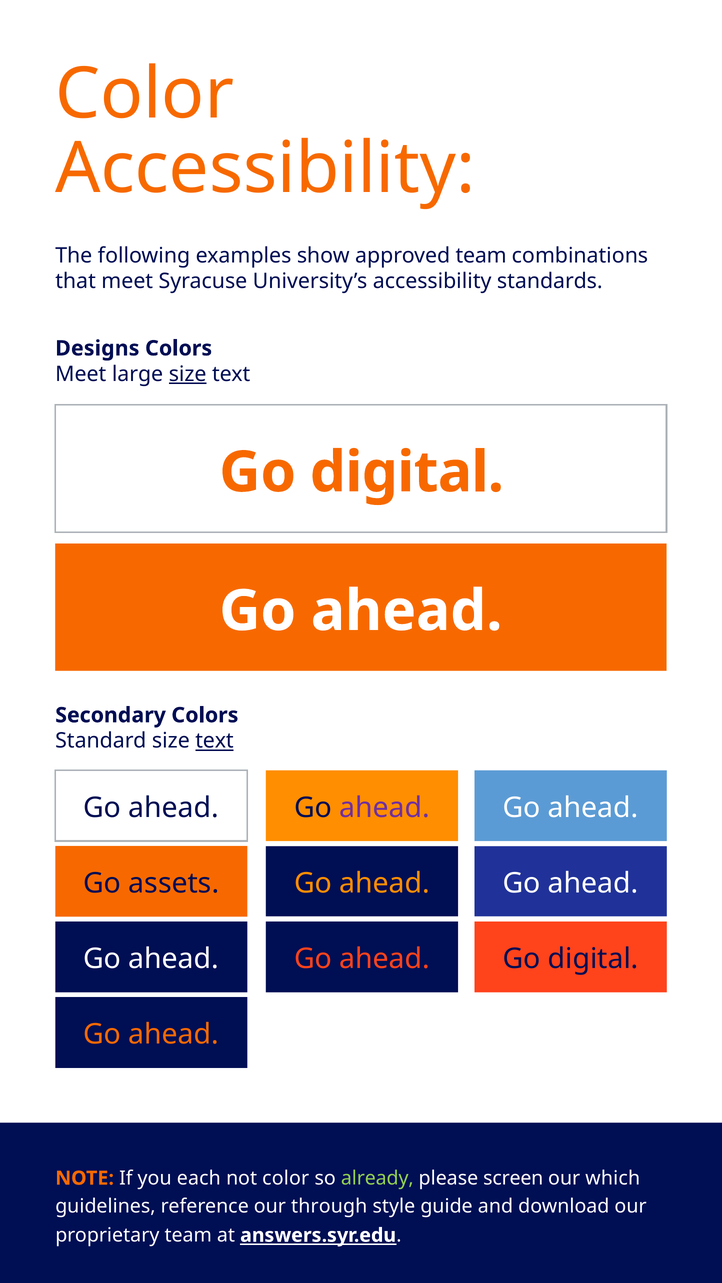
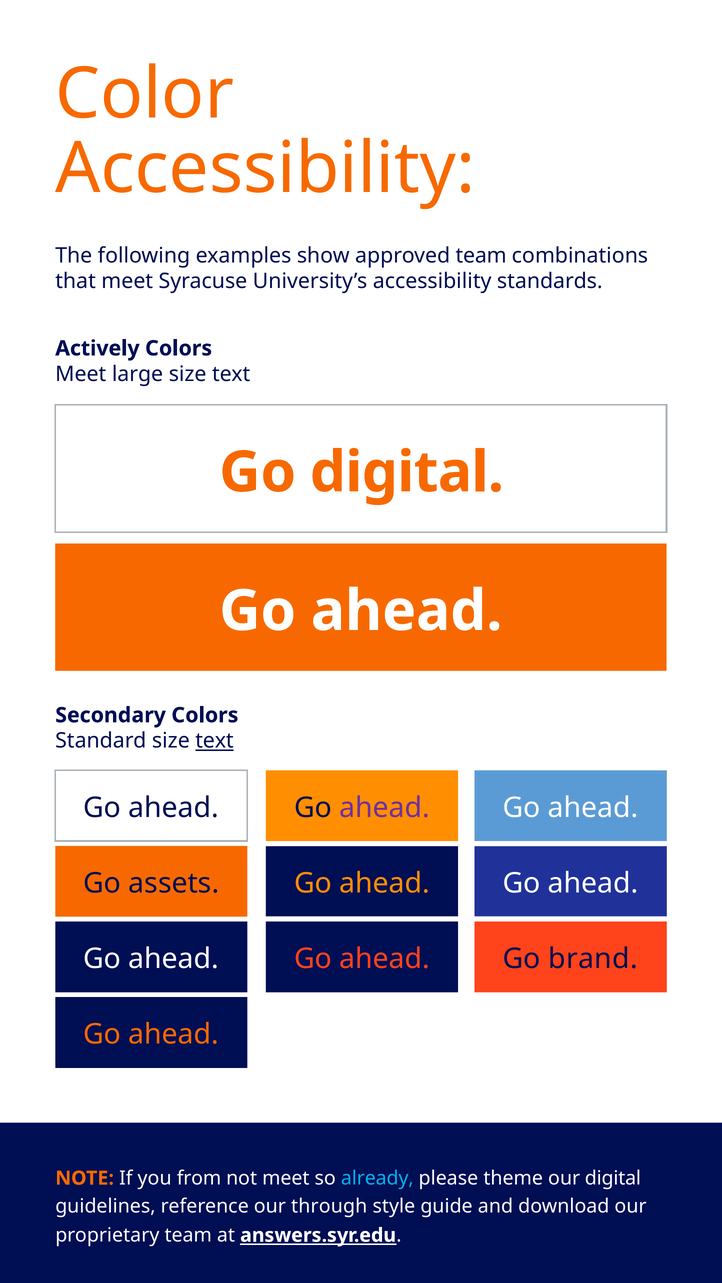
Designs: Designs -> Actively (97, 348)
size underline: present -> none (188, 374)
digital: digital -> brand (593, 958)
each: each -> from (199, 1178)
not color: color -> meet (286, 1178)
already colour: light green -> light blue (377, 1178)
screen: screen -> theme (513, 1178)
our which: which -> digital (613, 1178)
